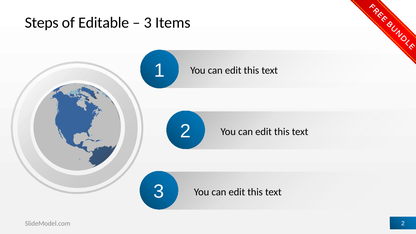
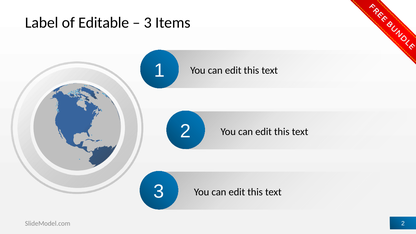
Steps: Steps -> Label (42, 23)
